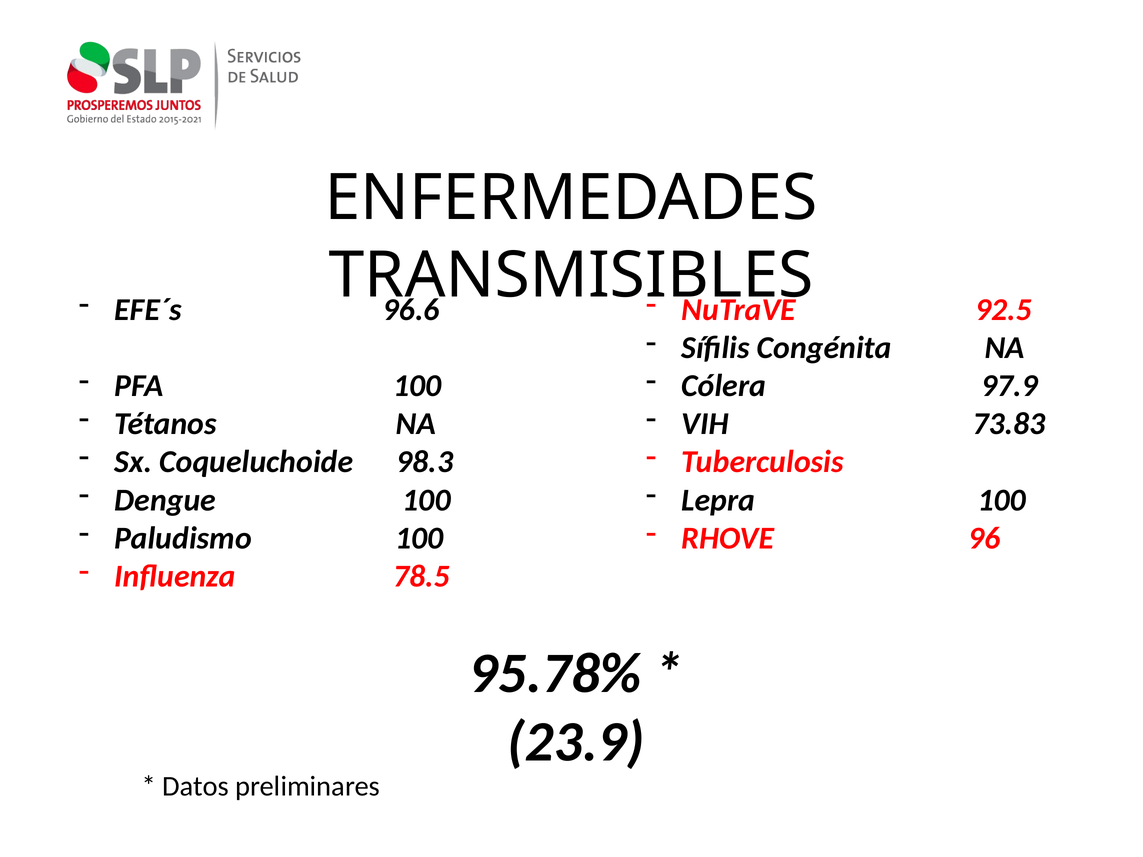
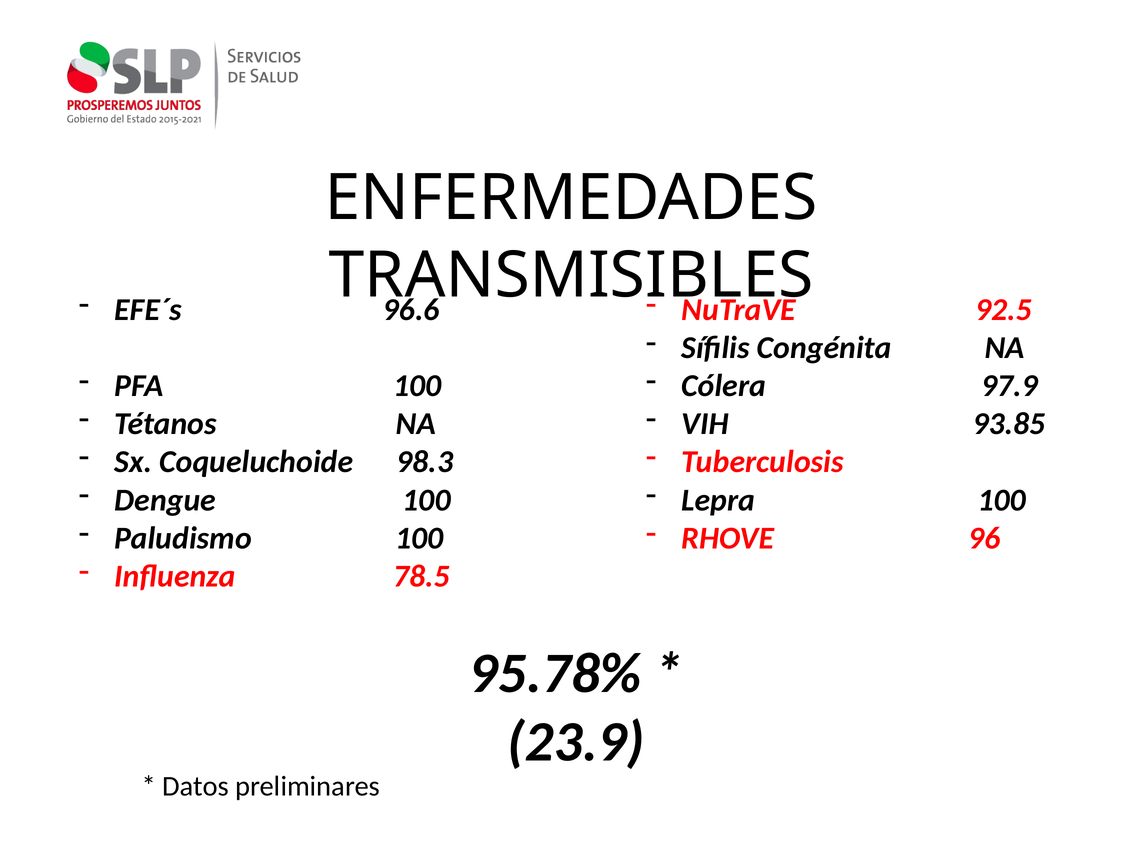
73.83: 73.83 -> 93.85 (1009, 424)
